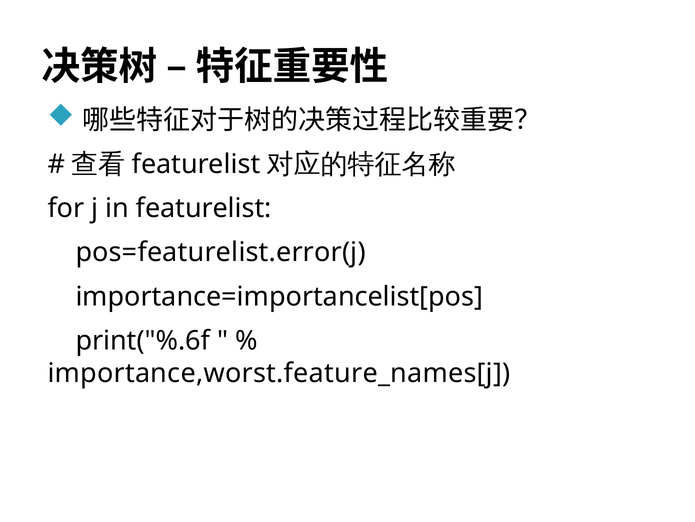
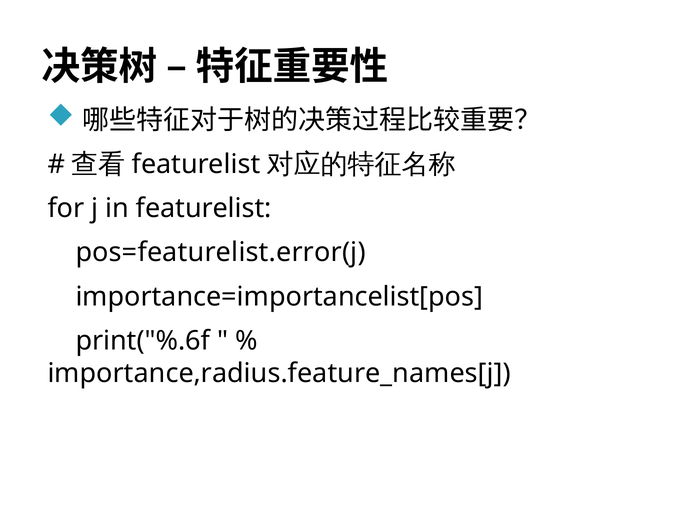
importance,worst.feature_names[j: importance,worst.feature_names[j -> importance,radius.feature_names[j (279, 373)
